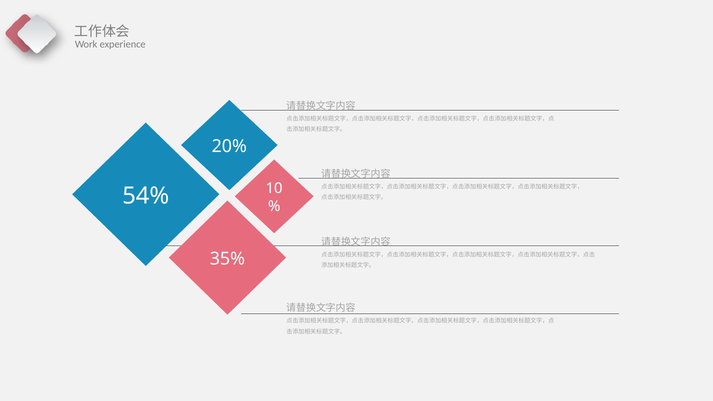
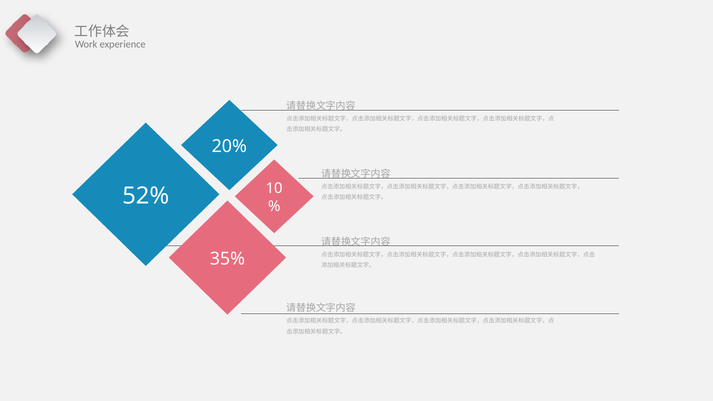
54%: 54% -> 52% (146, 196)
